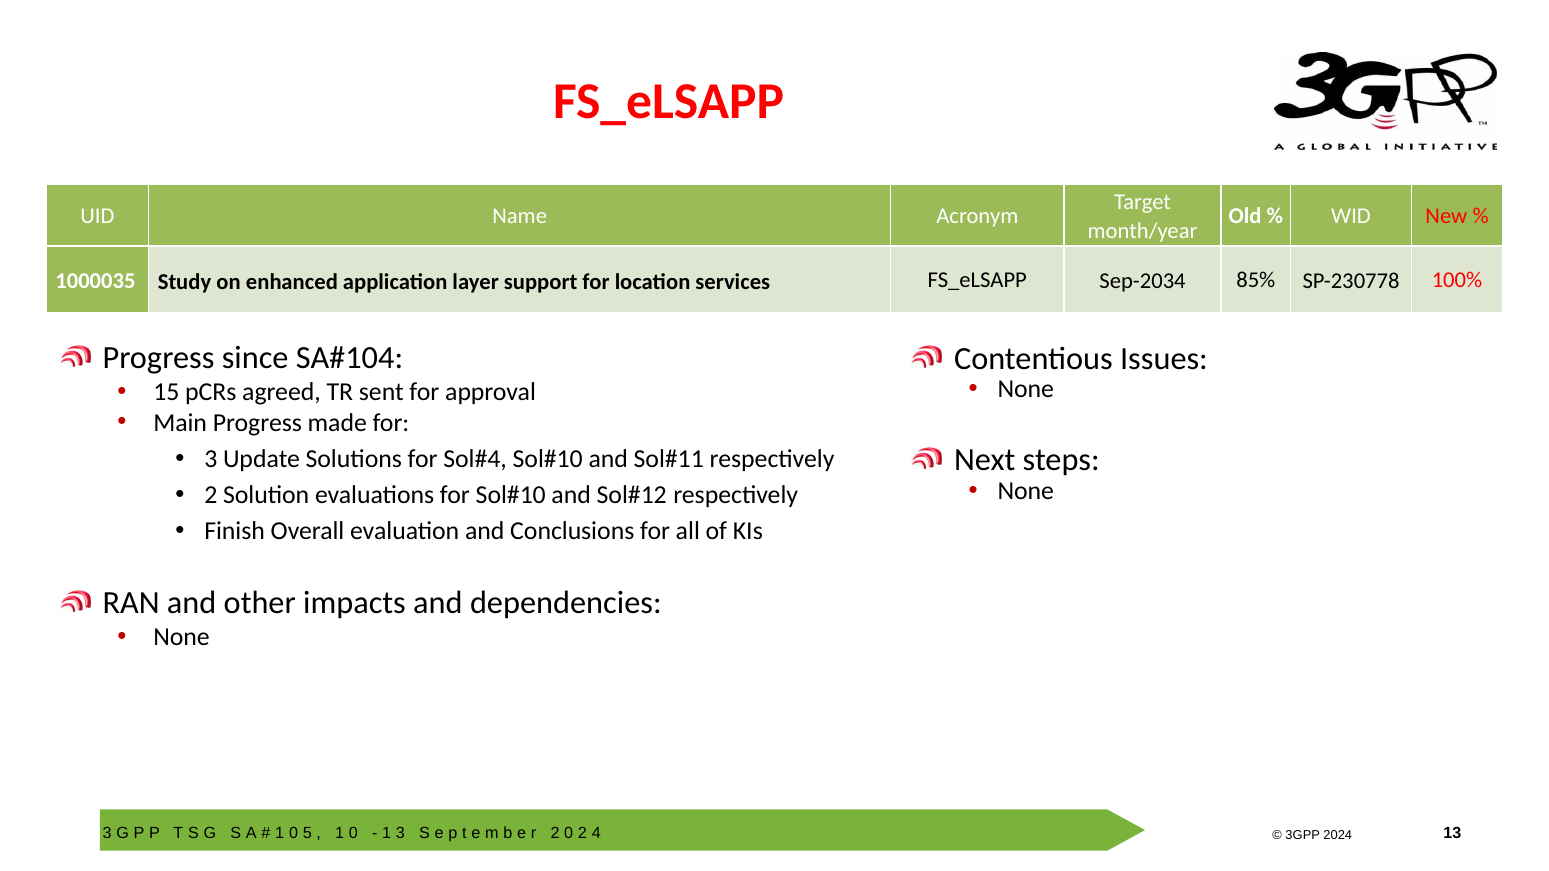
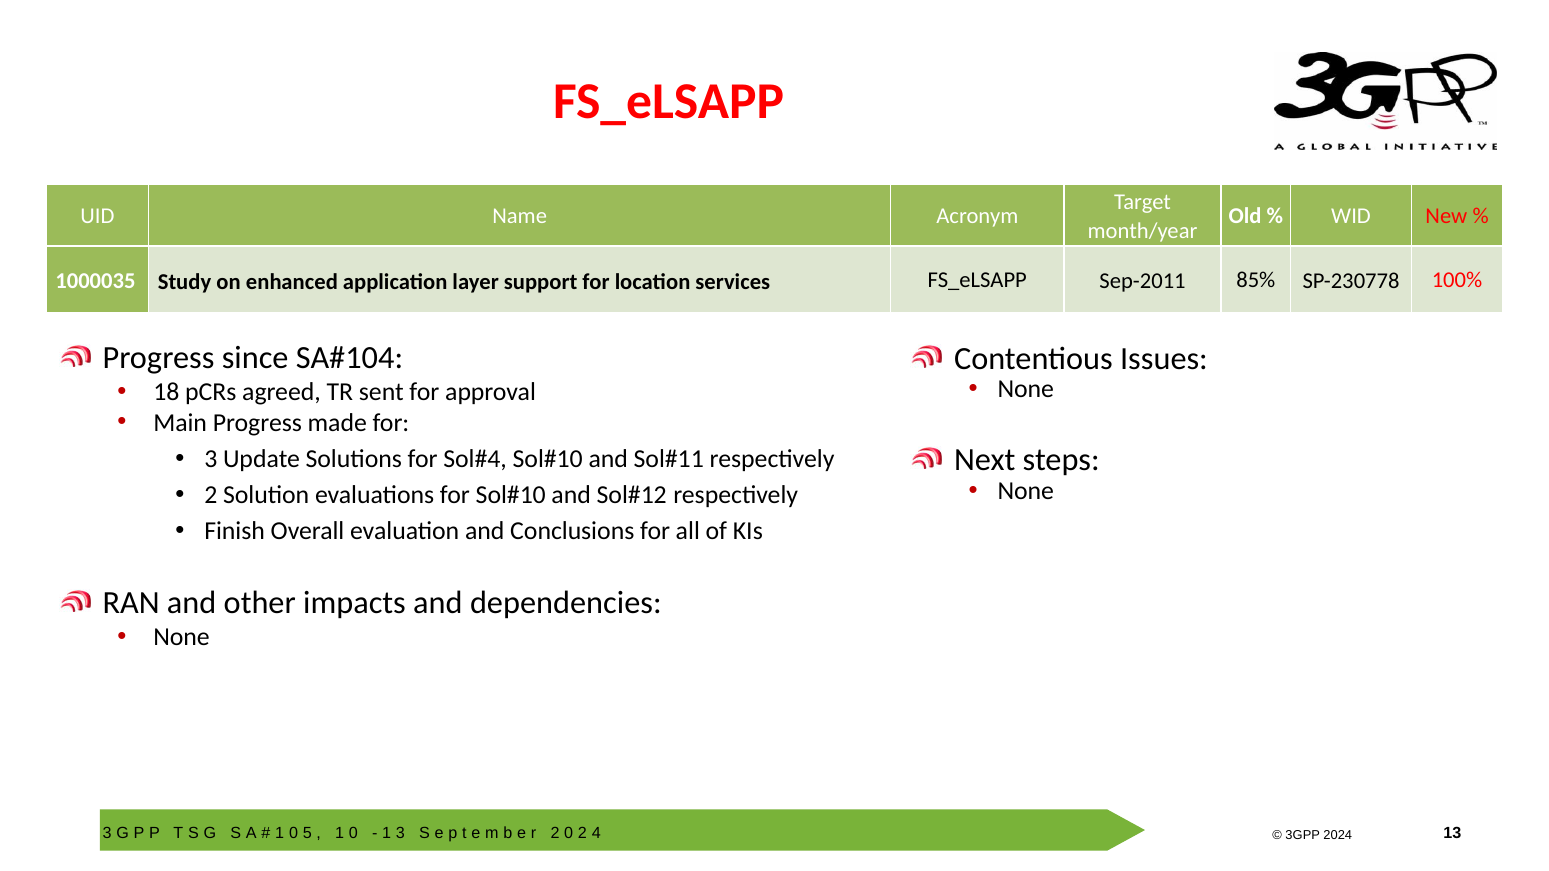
Sep-2034: Sep-2034 -> Sep-2011 (1143, 281)
15: 15 -> 18 (166, 392)
